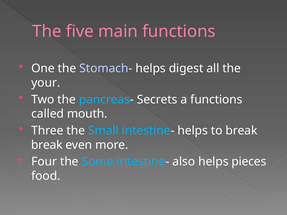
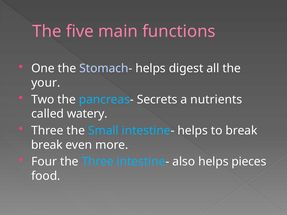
a functions: functions -> nutrients (216, 100)
mouth: mouth -> watery (87, 114)
the Some: Some -> Three (98, 162)
